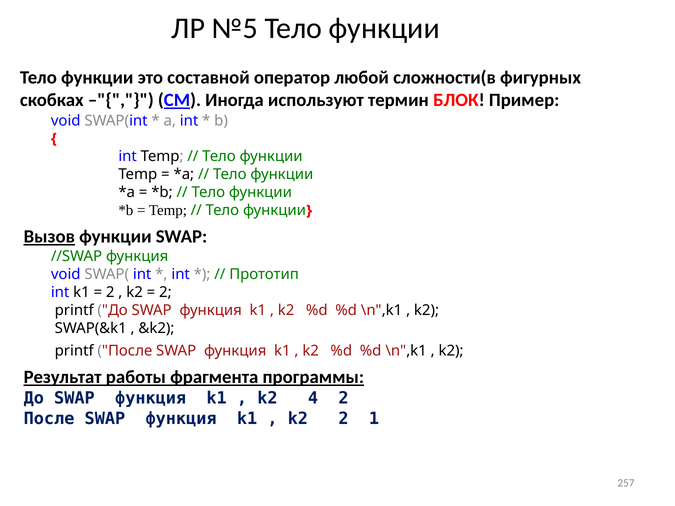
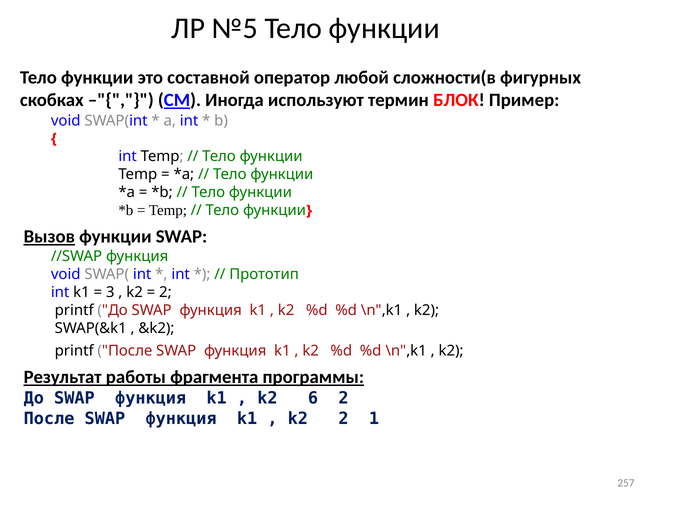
2: 2 -> 3 (110, 293)
4: 4 -> 6 (313, 399)
